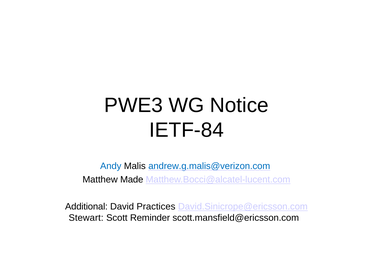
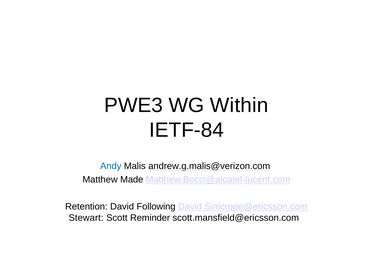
Notice: Notice -> Within (239, 106)
andrew.g.malis@verizon.com colour: blue -> black (209, 167)
Additional: Additional -> Retention (86, 207)
Practices: Practices -> Following (156, 207)
